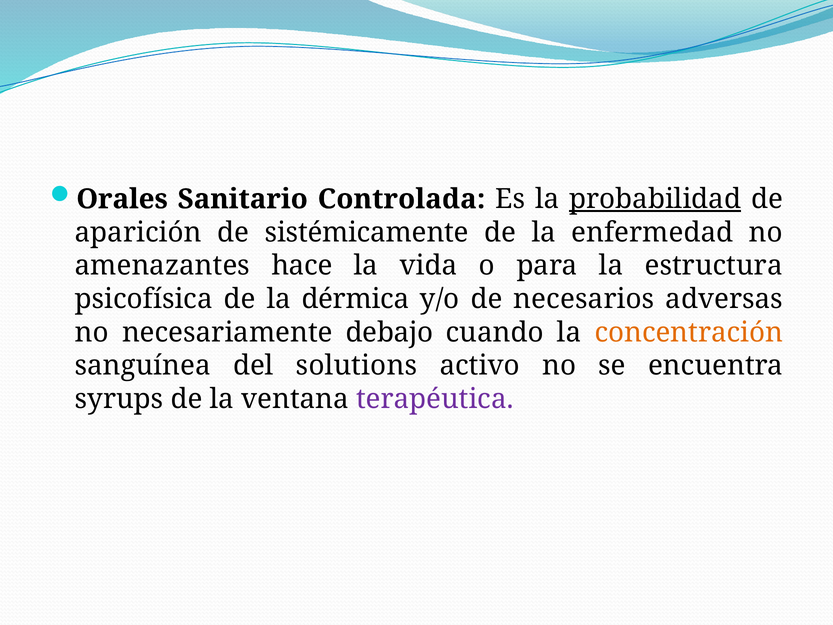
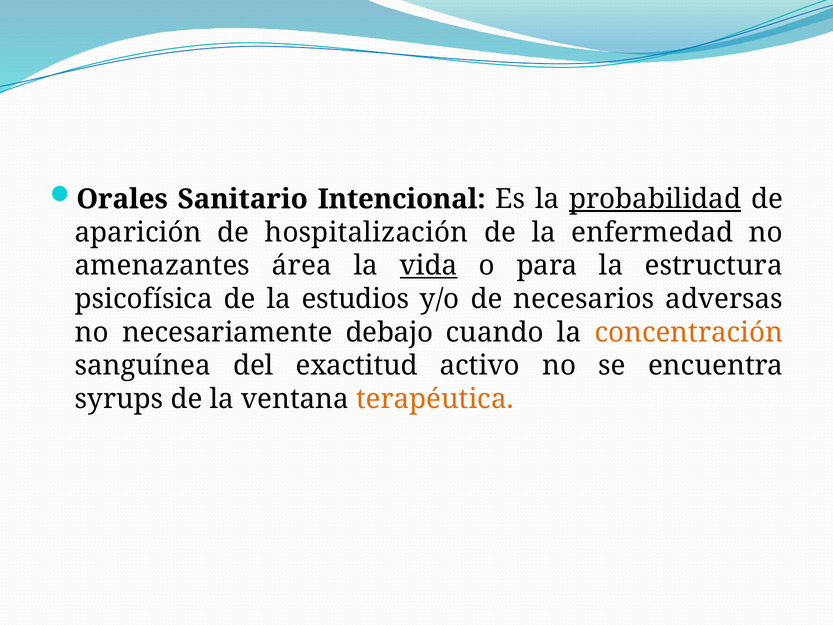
Controlada: Controlada -> Intencional (402, 199)
sistémicamente: sistémicamente -> hospitalización (367, 232)
hace: hace -> área (302, 266)
vida underline: none -> present (429, 266)
dérmica: dérmica -> estudios (355, 299)
solutions: solutions -> exactitud (357, 366)
terapéutica colour: purple -> orange (435, 399)
